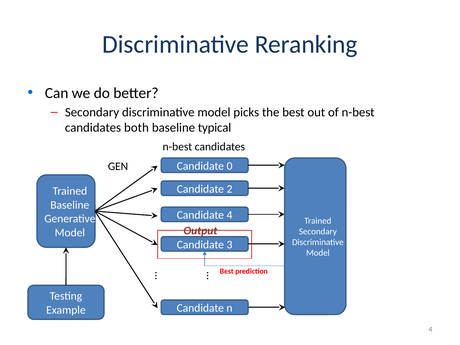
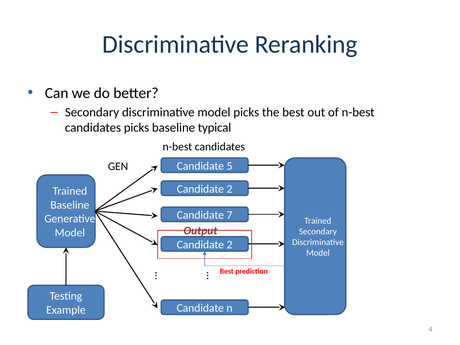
candidates both: both -> picks (137, 128)
0: 0 -> 5 (230, 166)
Candidate 4: 4 -> 7 (230, 215)
3: 3 -> 2 (230, 245)
